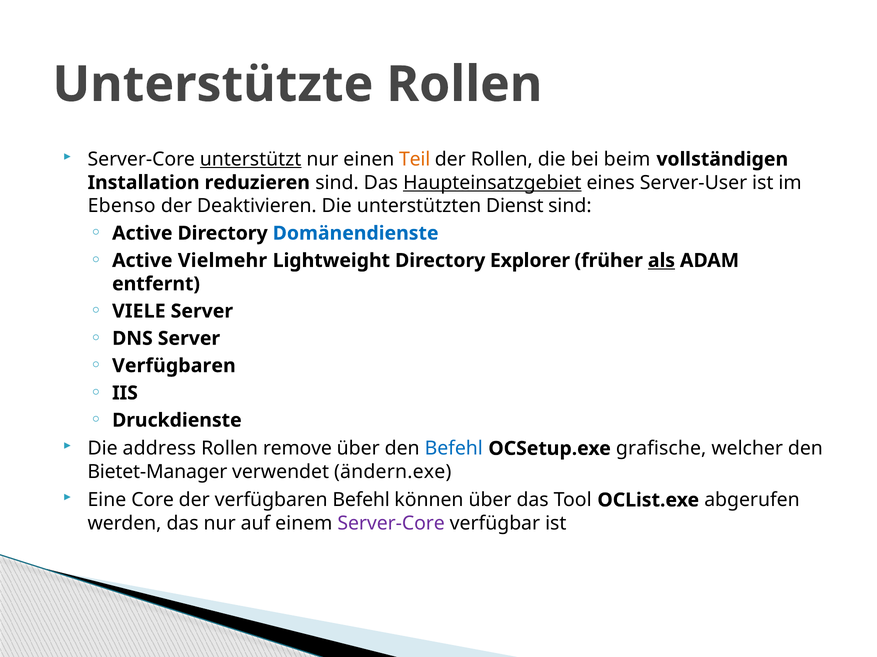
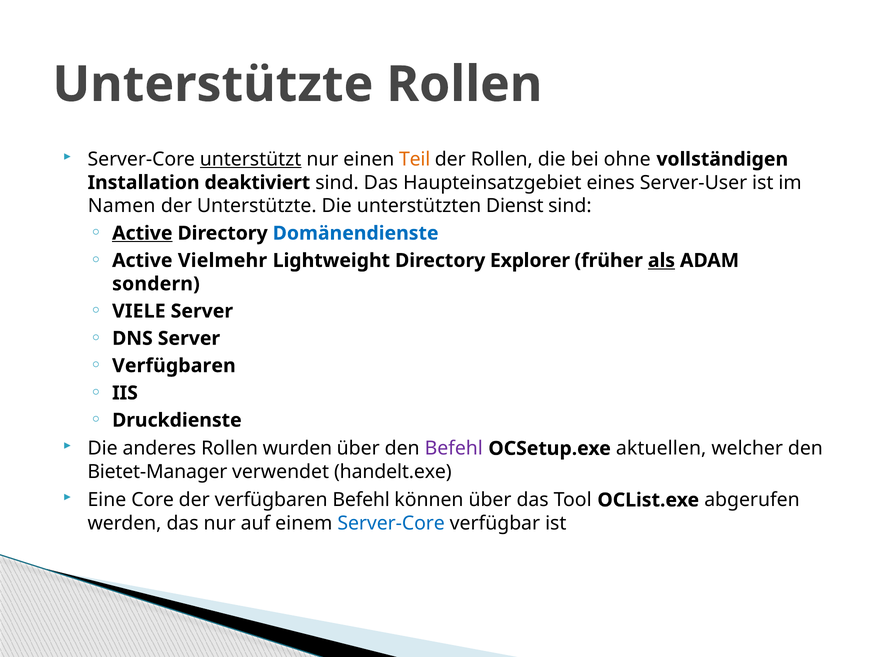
beim: beim -> ohne (627, 159)
reduzieren: reduzieren -> deaktiviert (257, 183)
Haupteinsatzgebiet underline: present -> none (492, 183)
Ebenso: Ebenso -> Namen (122, 206)
der Deaktivieren: Deaktivieren -> Unterstützte (257, 206)
Active underline: none -> present (142, 234)
entfernt: entfernt -> sondern (156, 284)
address: address -> anderes (159, 449)
remove: remove -> wurden (297, 449)
Befehl colour: blue -> purple (454, 449)
grafische: grafische -> aktuellen (661, 449)
ändern.exe: ändern.exe -> handelt.exe (393, 472)
Server-Core colour: purple -> blue (391, 524)
